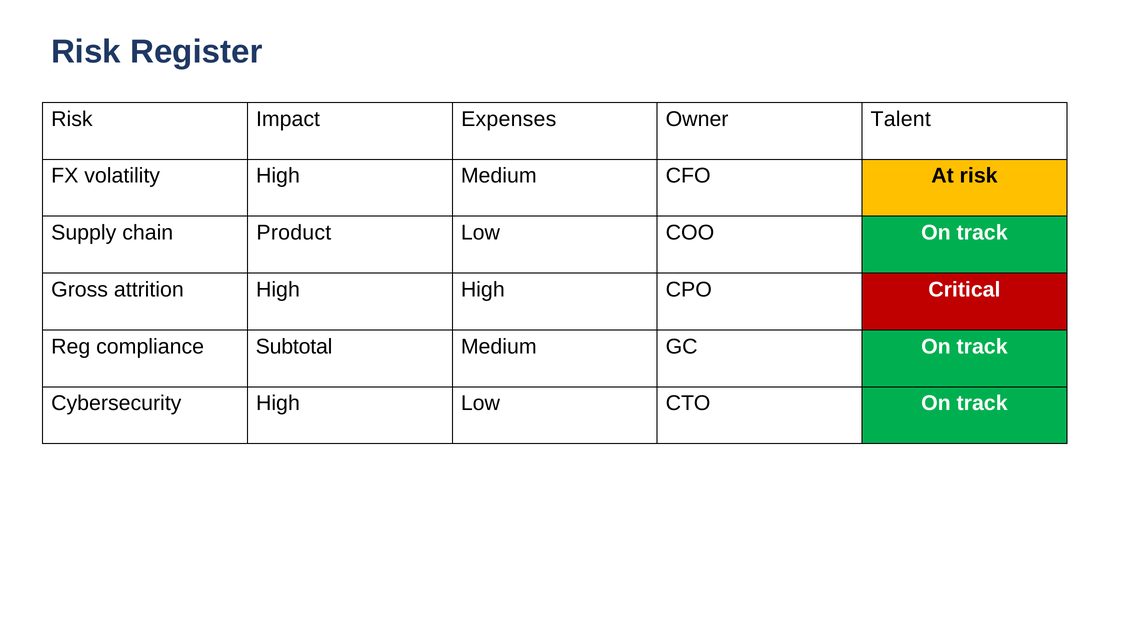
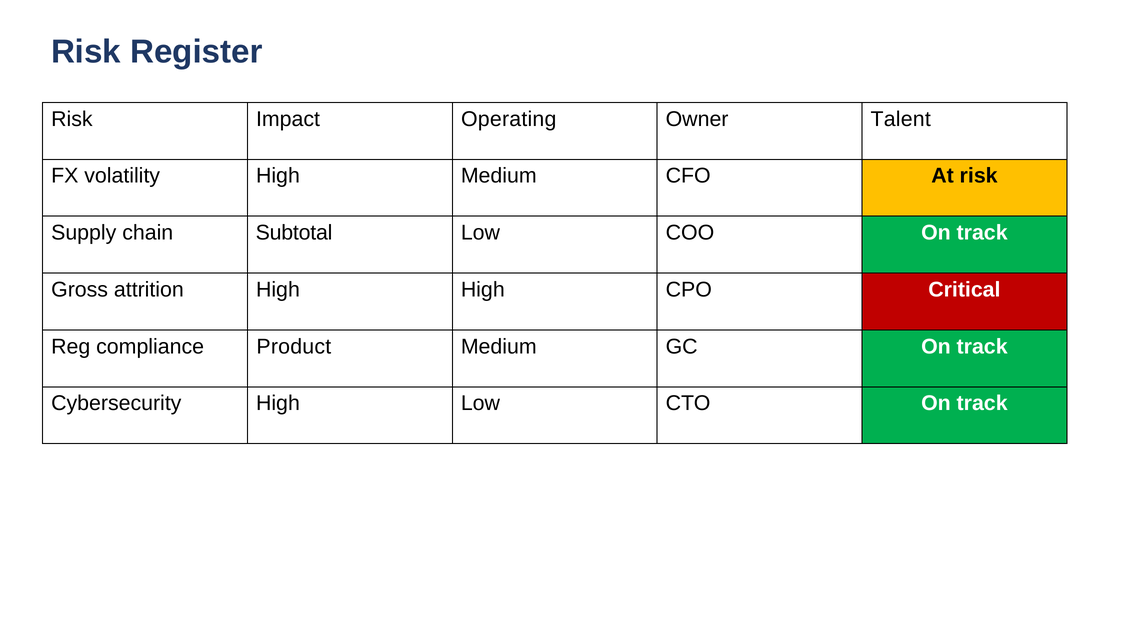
Expenses: Expenses -> Operating (509, 119)
Product: Product -> Subtotal (294, 233)
Subtotal: Subtotal -> Product (294, 347)
